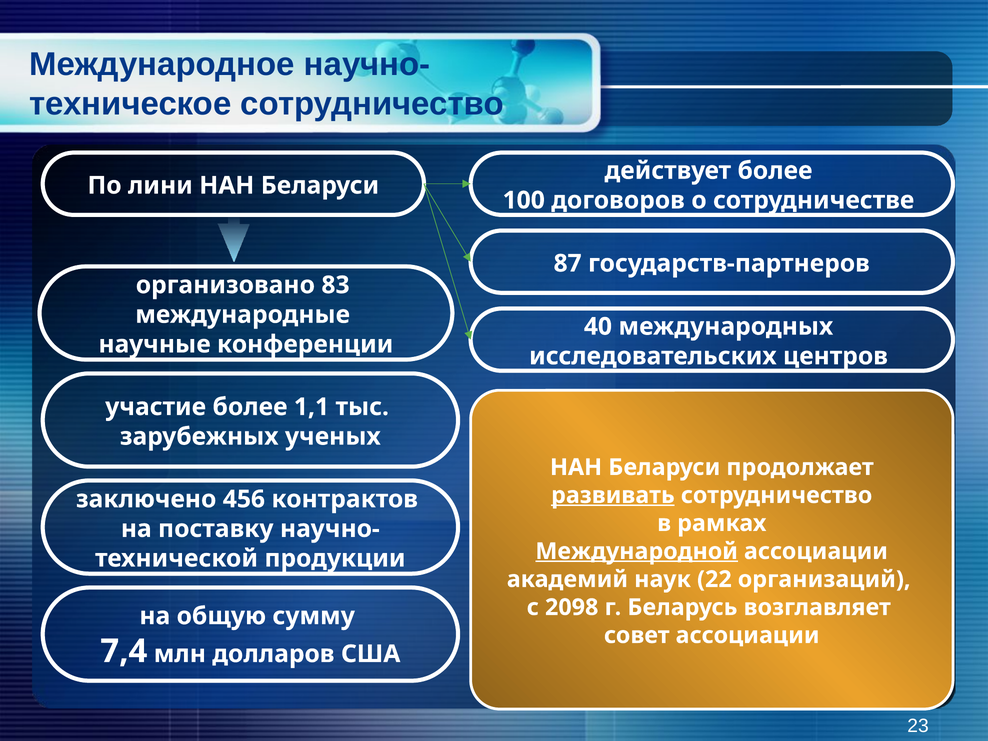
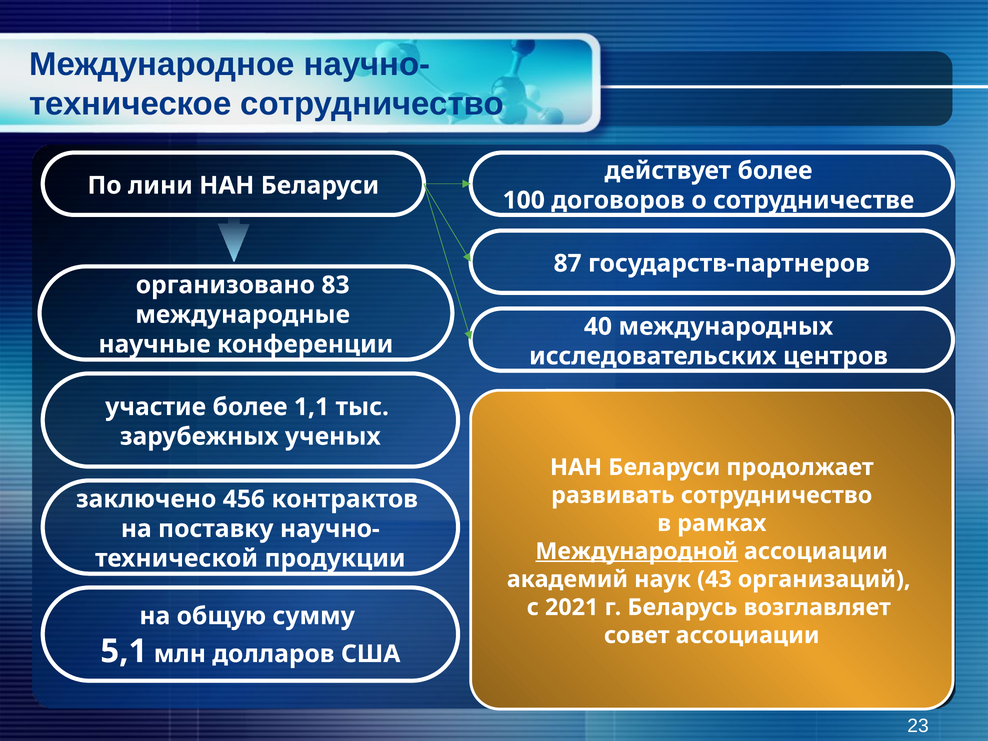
развивать underline: present -> none (613, 495)
22: 22 -> 43 (714, 579)
2098: 2098 -> 2021 (572, 607)
7,4: 7,4 -> 5,1 (124, 651)
